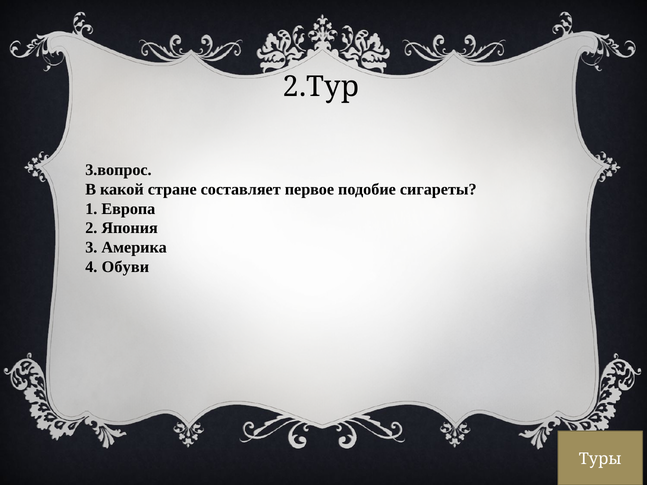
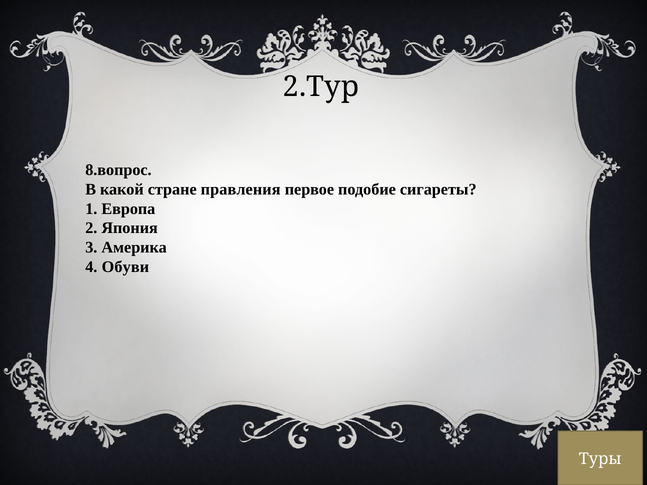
3.вопрос: 3.вопрос -> 8.вопрос (118, 170)
составляет: составляет -> правления (241, 189)
